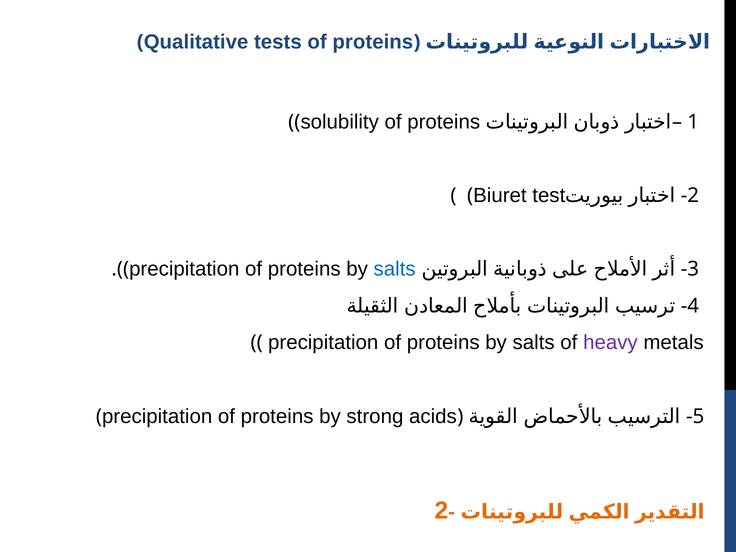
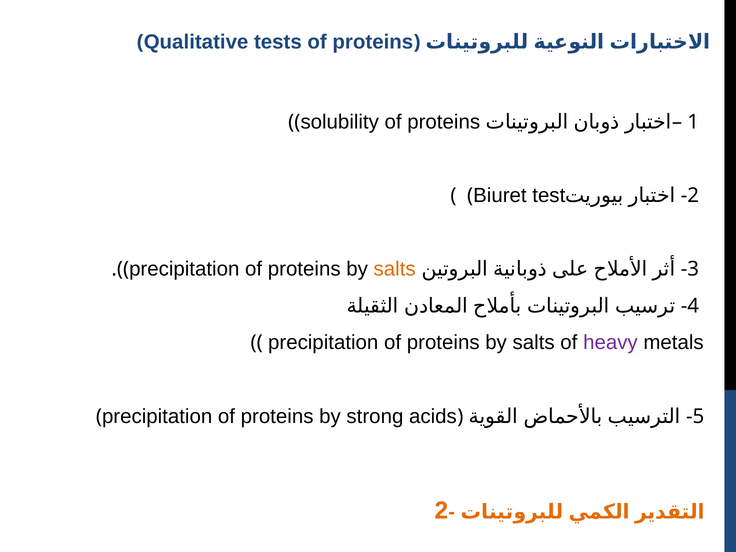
salts colour: blue -> orange (395, 269)
